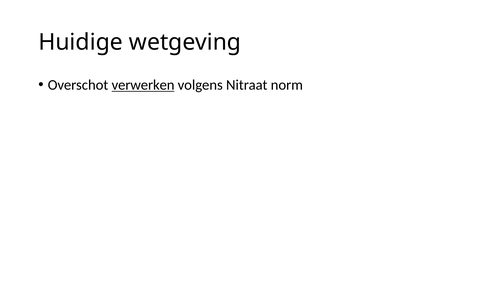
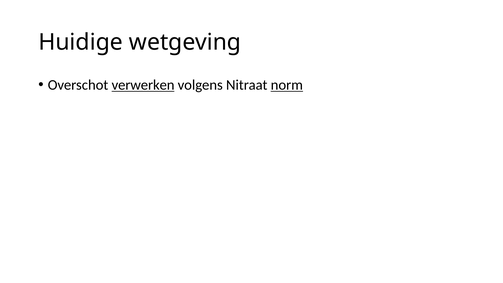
norm underline: none -> present (287, 85)
